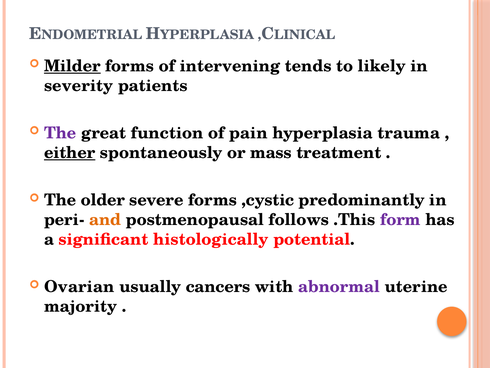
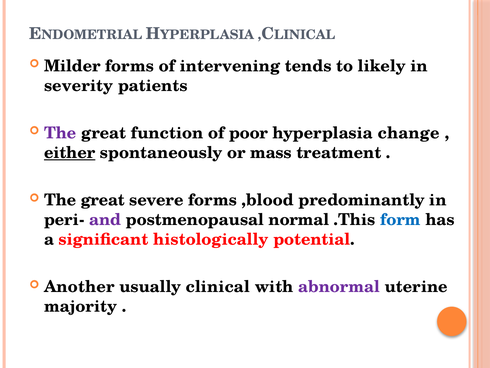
Milder underline: present -> none (72, 66)
pain: pain -> poor (249, 133)
trauma: trauma -> change (409, 133)
older: older -> great (103, 200)
,cystic: ,cystic -> ,blood (268, 200)
and colour: orange -> purple (105, 219)
follows: follows -> normal (299, 219)
form colour: purple -> blue (400, 219)
Ovarian: Ovarian -> Another (79, 286)
cancers: cancers -> clinical (218, 286)
